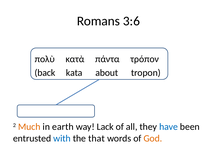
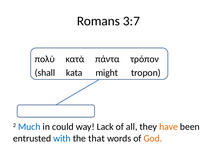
3:6: 3:6 -> 3:7 (131, 21)
back: back -> shall (45, 73)
about: about -> might (107, 73)
Much colour: orange -> blue (29, 127)
earth: earth -> could (63, 127)
have colour: blue -> orange (169, 127)
